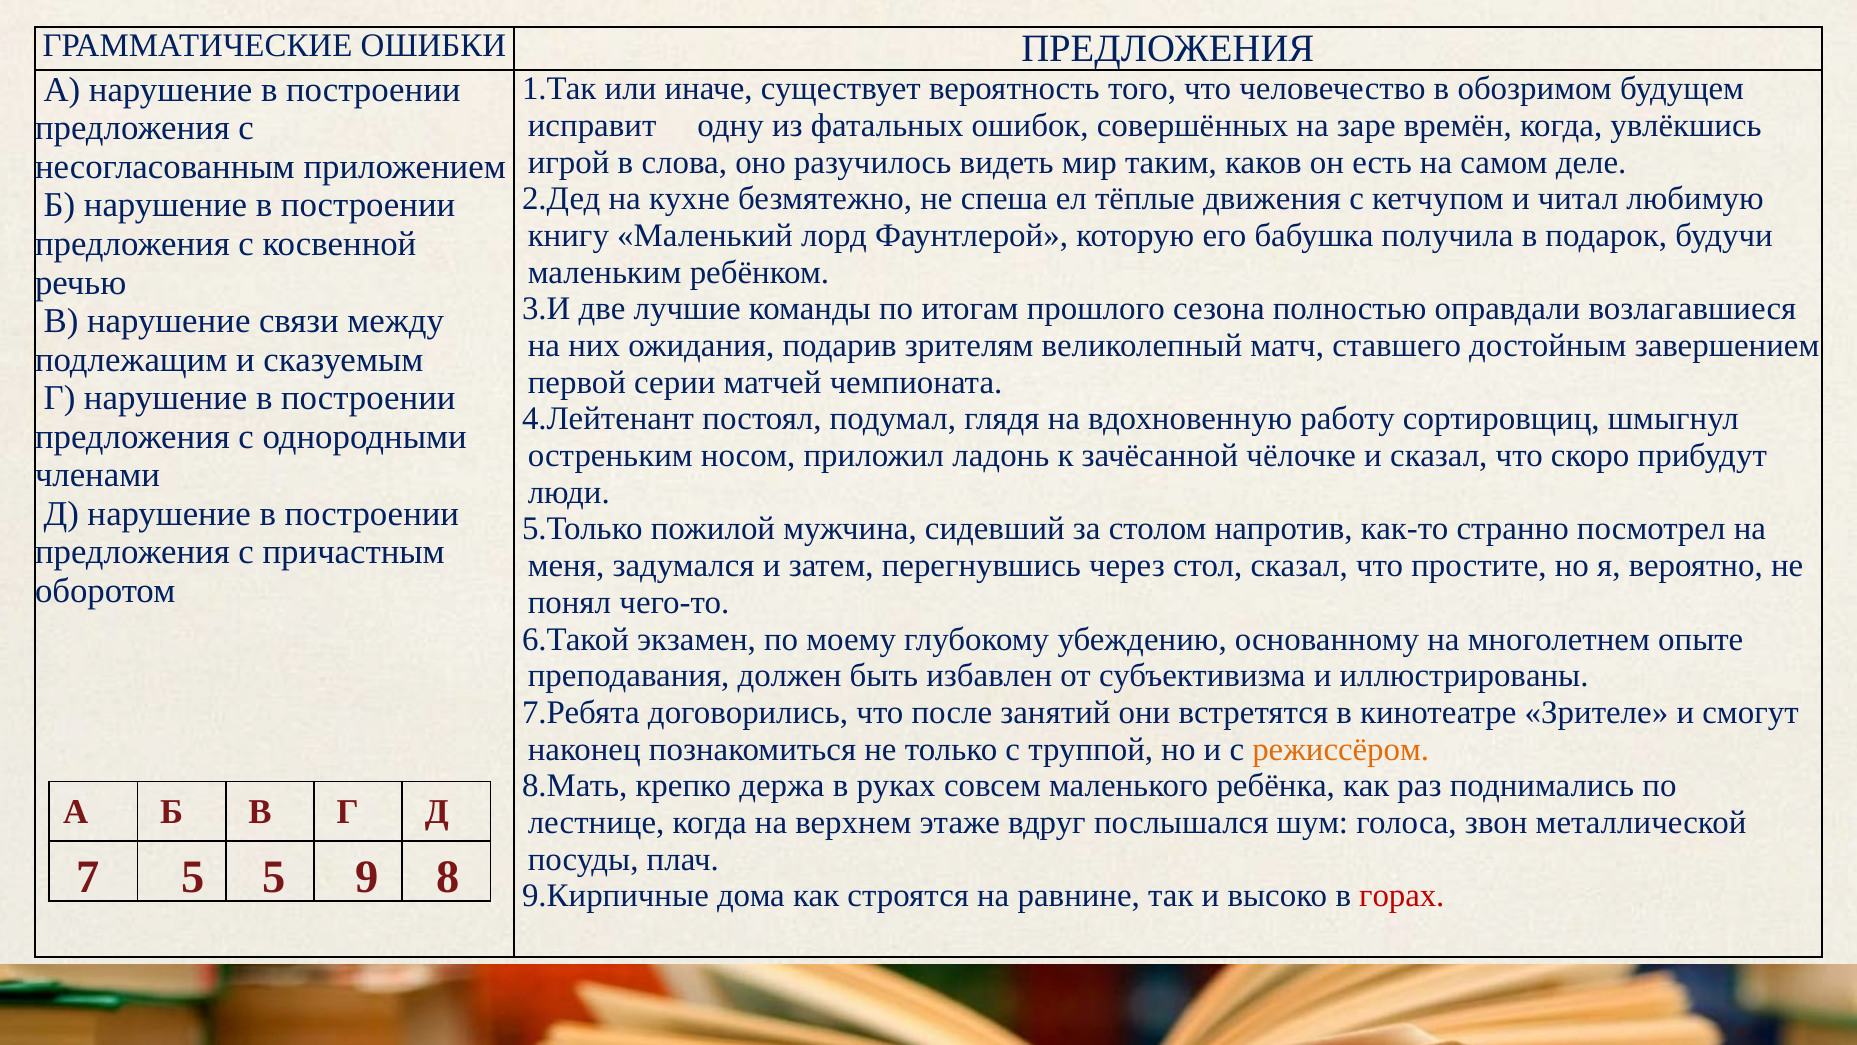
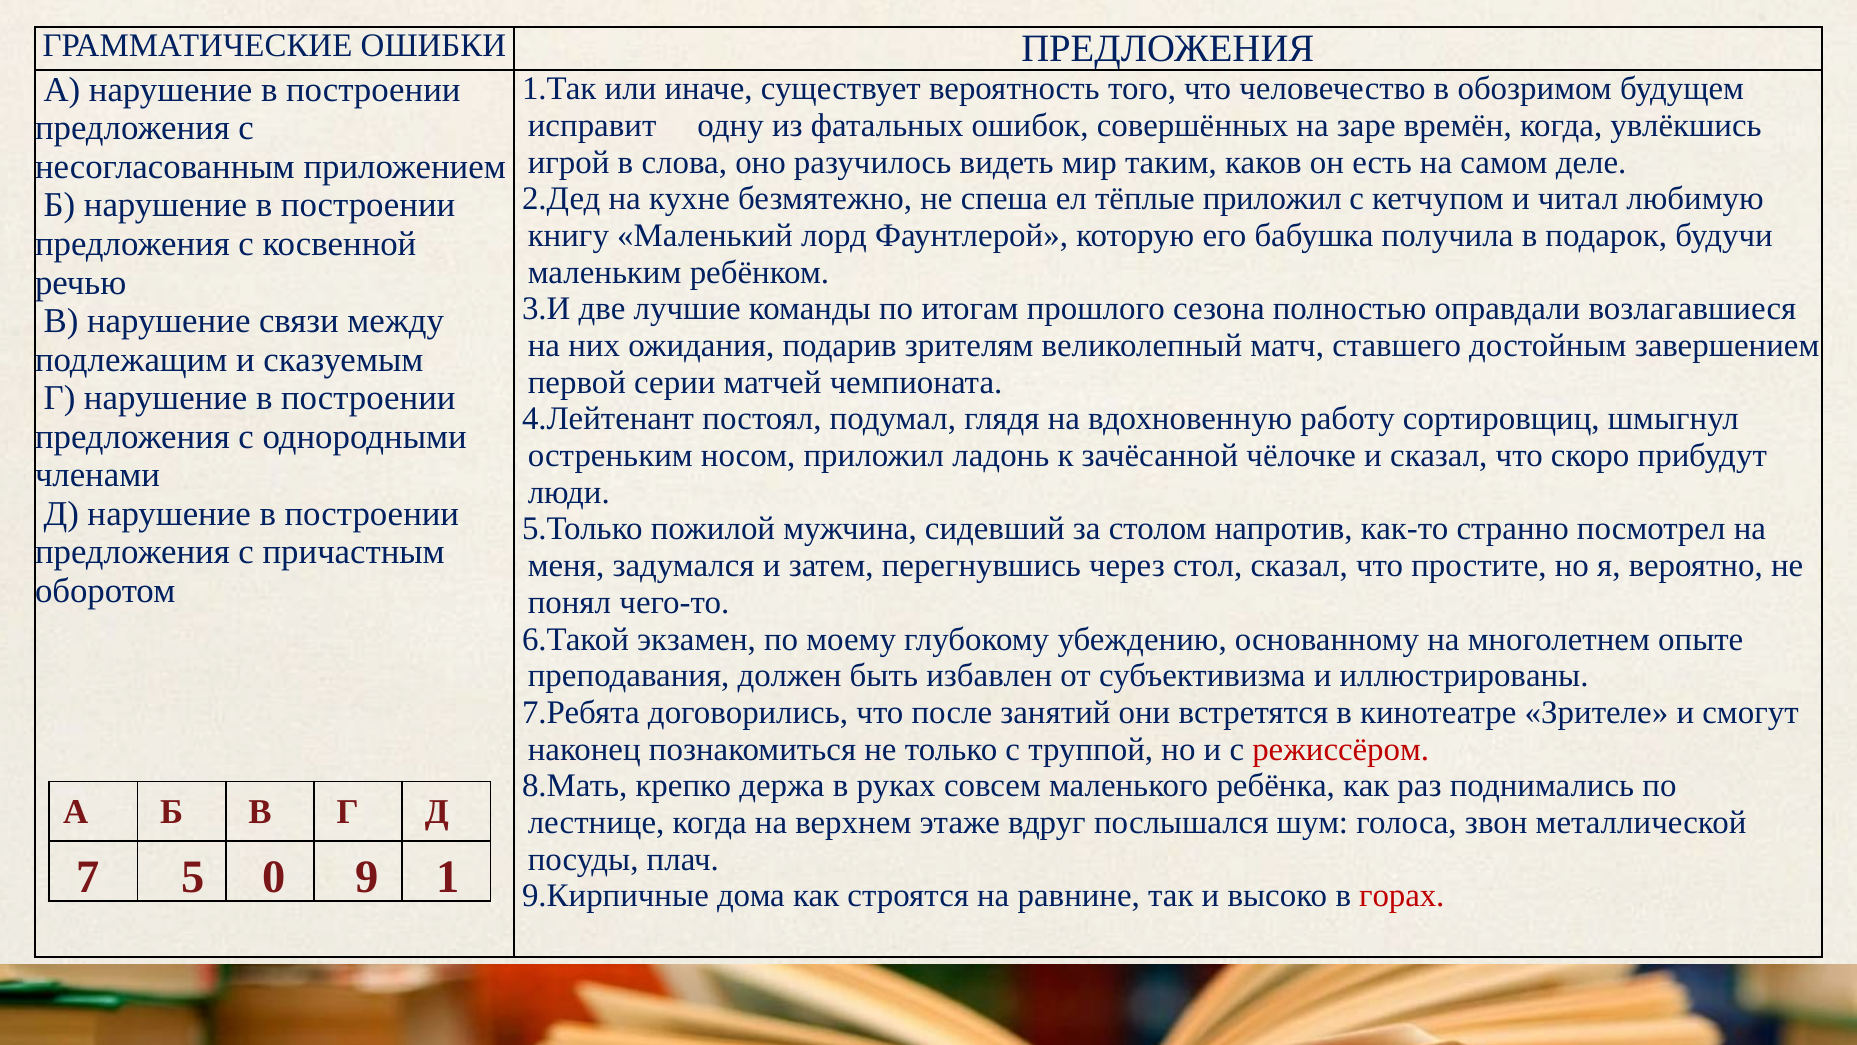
тёплые движения: движения -> приложил (1272, 199)
режиссёром colour: orange -> red (1341, 749)
5 5: 5 -> 0 (274, 877)
8: 8 -> 1 (448, 877)
